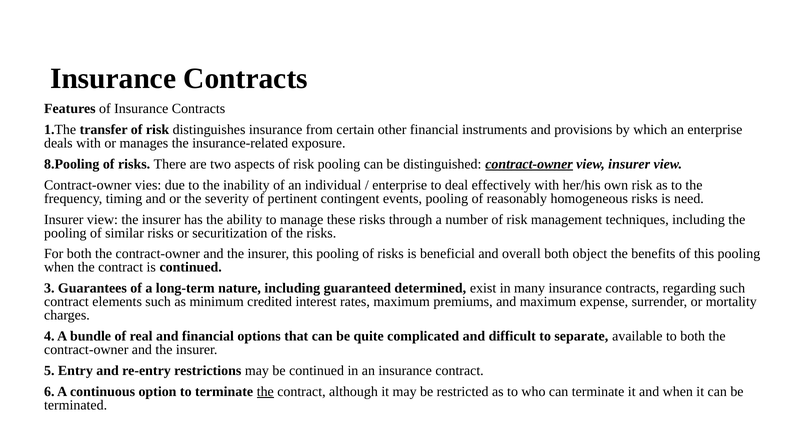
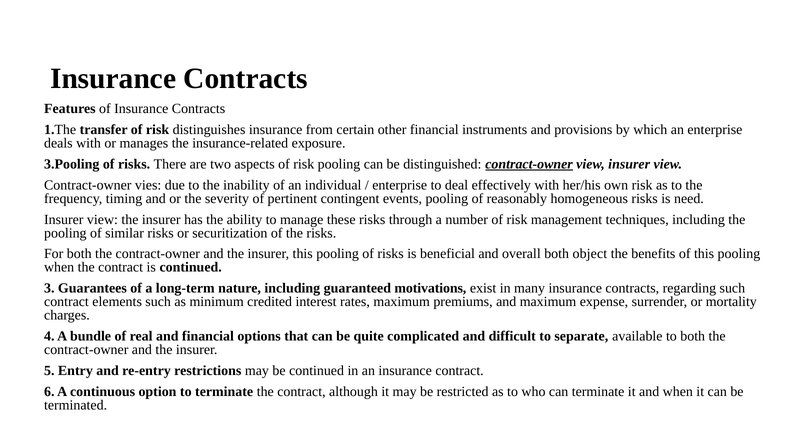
8.Pooling: 8.Pooling -> 3.Pooling (72, 164)
determined: determined -> motivations (430, 288)
the underline: present -> none (265, 392)
